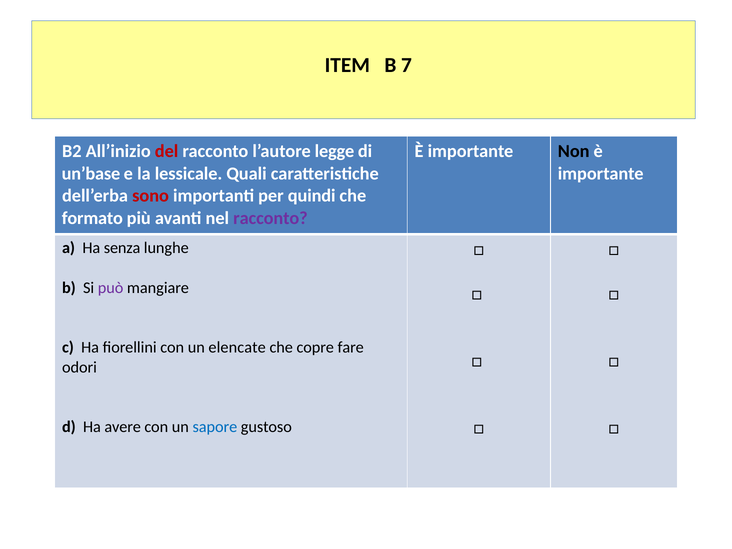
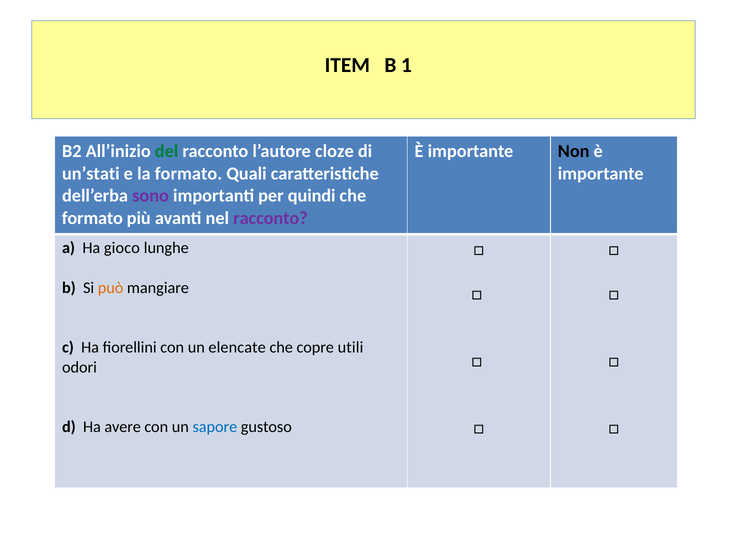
7: 7 -> 1 (407, 65)
del colour: red -> green (167, 151)
legge: legge -> cloze (334, 151)
un’base: un’base -> un’stati (91, 174)
la lessicale: lessicale -> formato (189, 174)
sono colour: red -> purple (151, 196)
senza: senza -> gioco (122, 248)
può colour: purple -> orange (111, 288)
fare: fare -> utili (351, 347)
